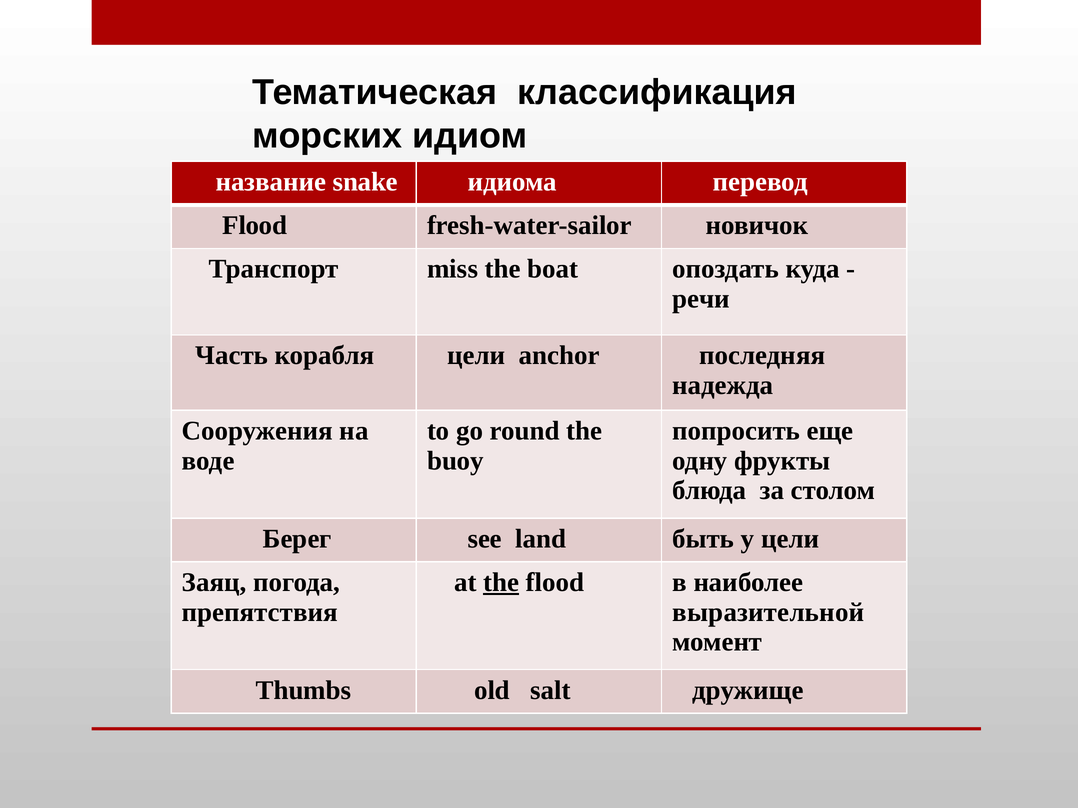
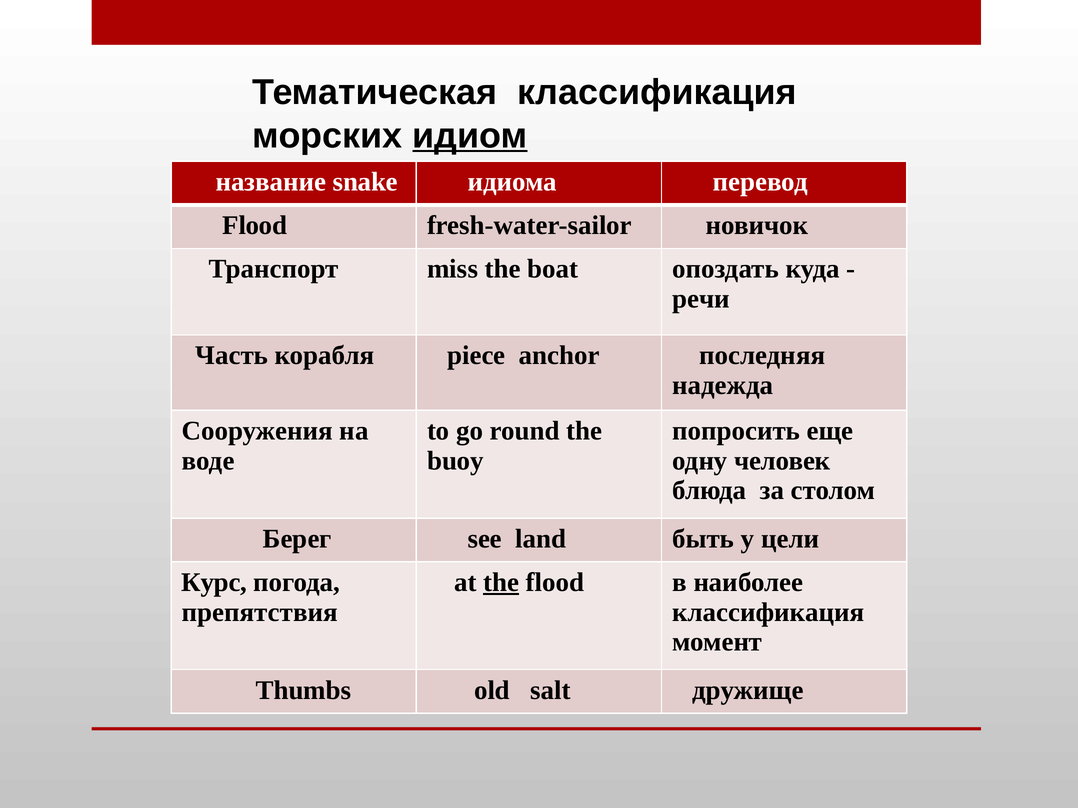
идиом underline: none -> present (470, 136)
корабля цели: цели -> piece (476, 356)
фрукты: фрукты -> человек (782, 461)
Заяц: Заяц -> Курс (214, 583)
выразительной: выразительной -> классификация (768, 613)
